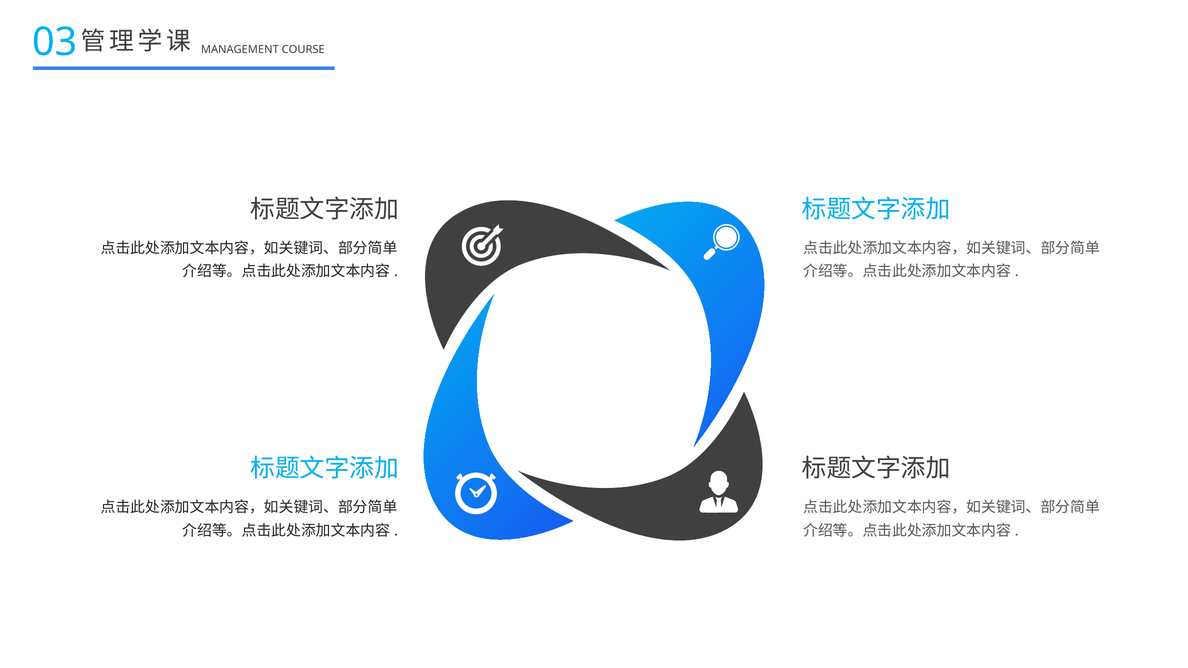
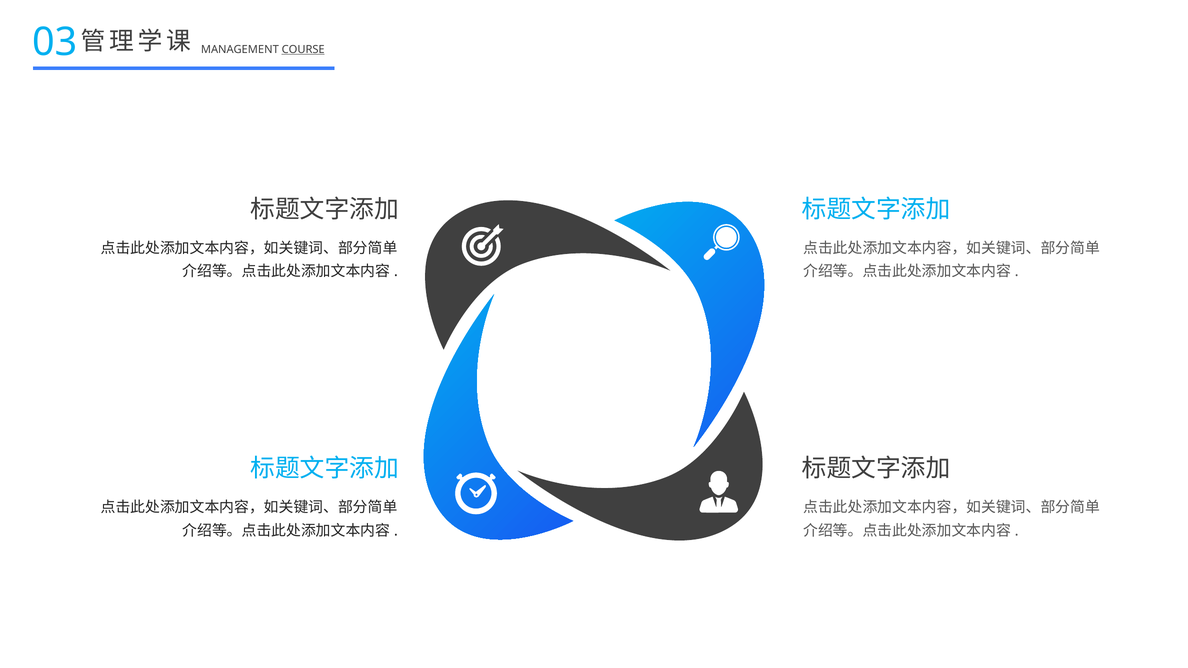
COURSE underline: none -> present (303, 50)
